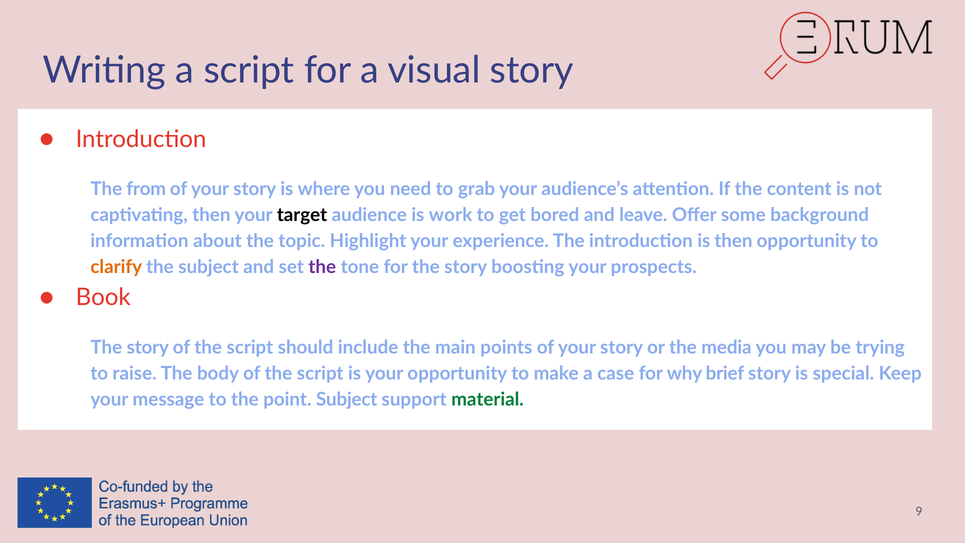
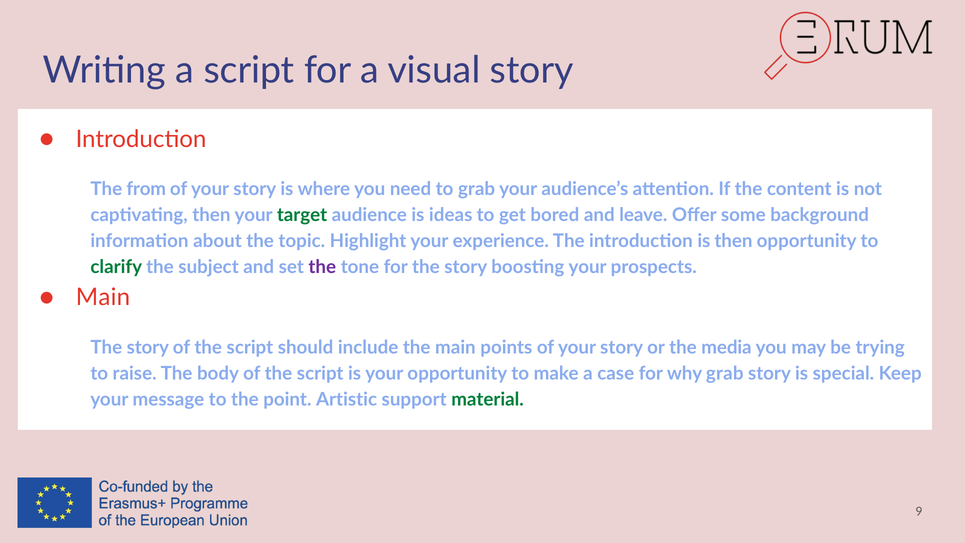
target colour: black -> green (302, 215)
work: work -> ideas (451, 215)
clarify colour: orange -> green (116, 267)
Book: Book -> Main (103, 297)
why brief: brief -> grab (725, 373)
point Subject: Subject -> Artistic (347, 399)
